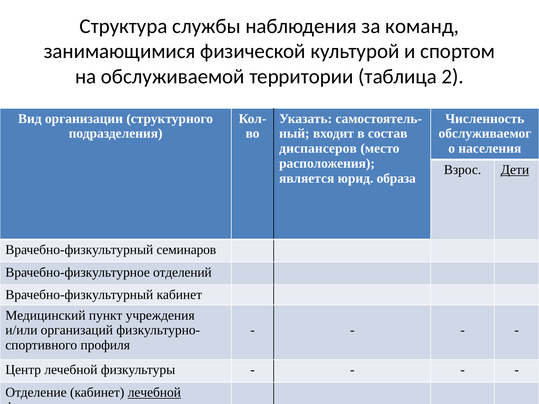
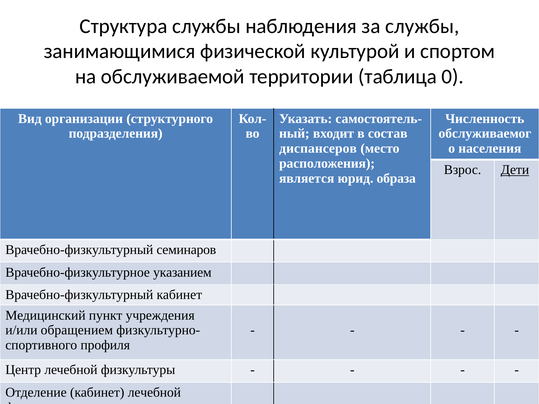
за команд: команд -> службы (422, 26)
2: 2 -> 0 (453, 76)
отделений: отделений -> указанием (182, 272)
организаций: организаций -> обращением (77, 330)
лечебной underline: present -> none (154, 393)
